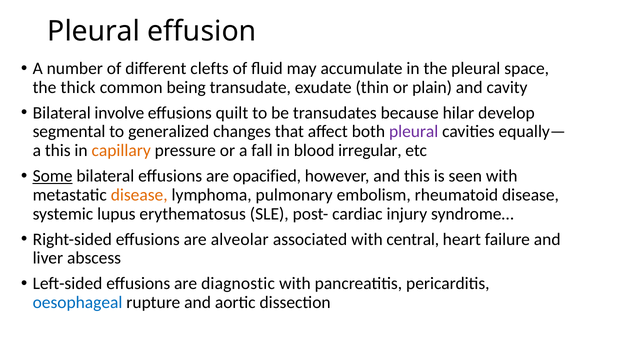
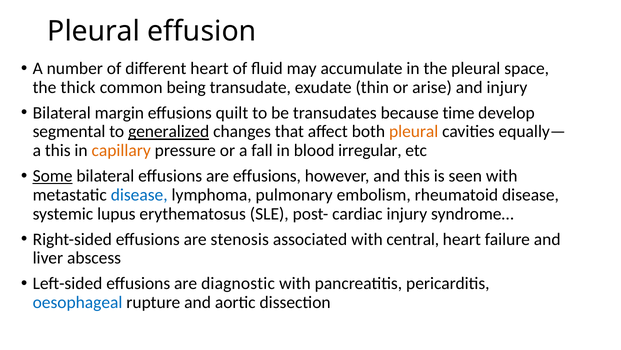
different clefts: clefts -> heart (210, 68)
plain: plain -> arise (432, 87)
and cavity: cavity -> injury (507, 87)
involve: involve -> margin (119, 113)
hilar: hilar -> time (459, 113)
generalized underline: none -> present (169, 131)
pleural colour: purple -> orange (414, 131)
are opacified: opacified -> effusions (267, 176)
disease colour: orange -> blue (139, 195)
alveolar: alveolar -> stenosis (240, 239)
